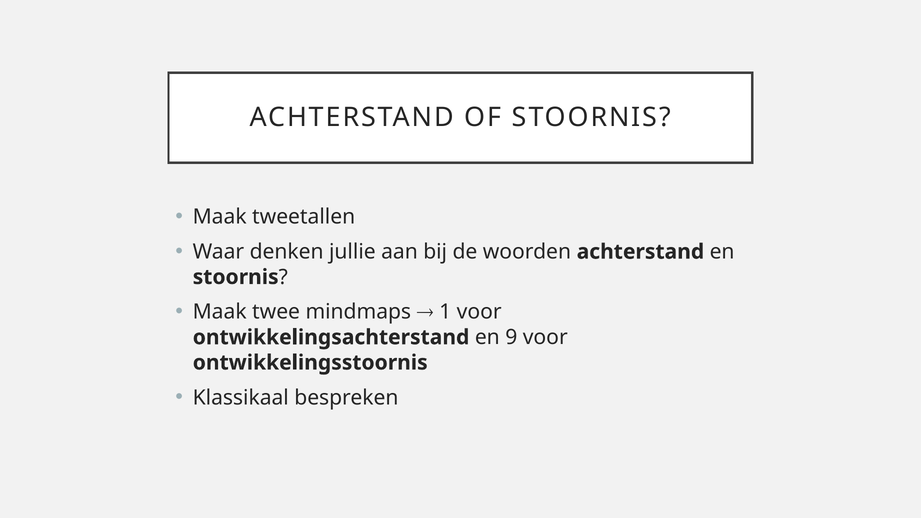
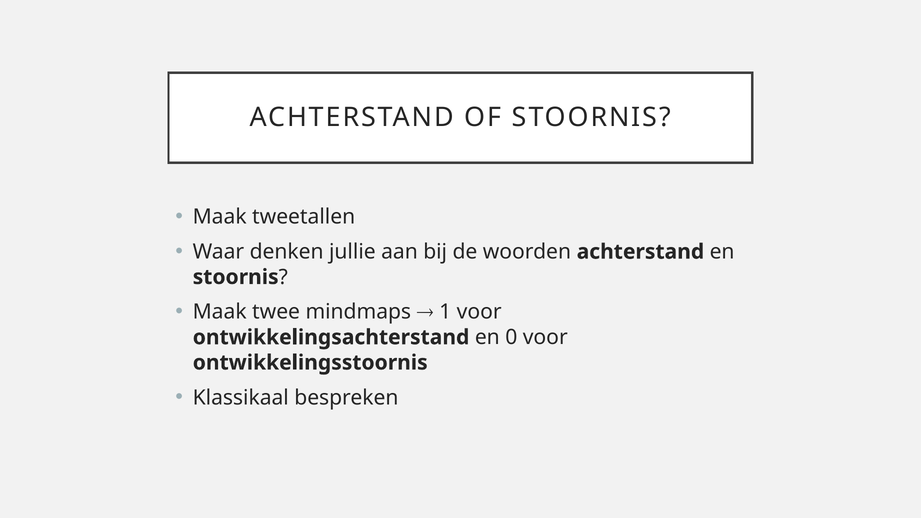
9: 9 -> 0 (511, 337)
